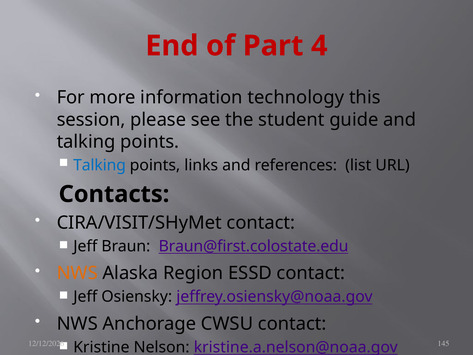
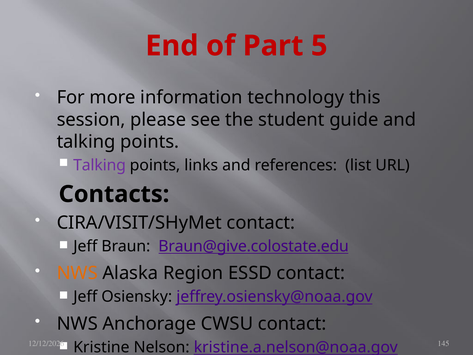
4: 4 -> 5 (319, 46)
Talking colour: blue -> purple (100, 165)
Braun@first.colostate.edu: Braun@first.colostate.edu -> Braun@give.colostate.edu (254, 246)
